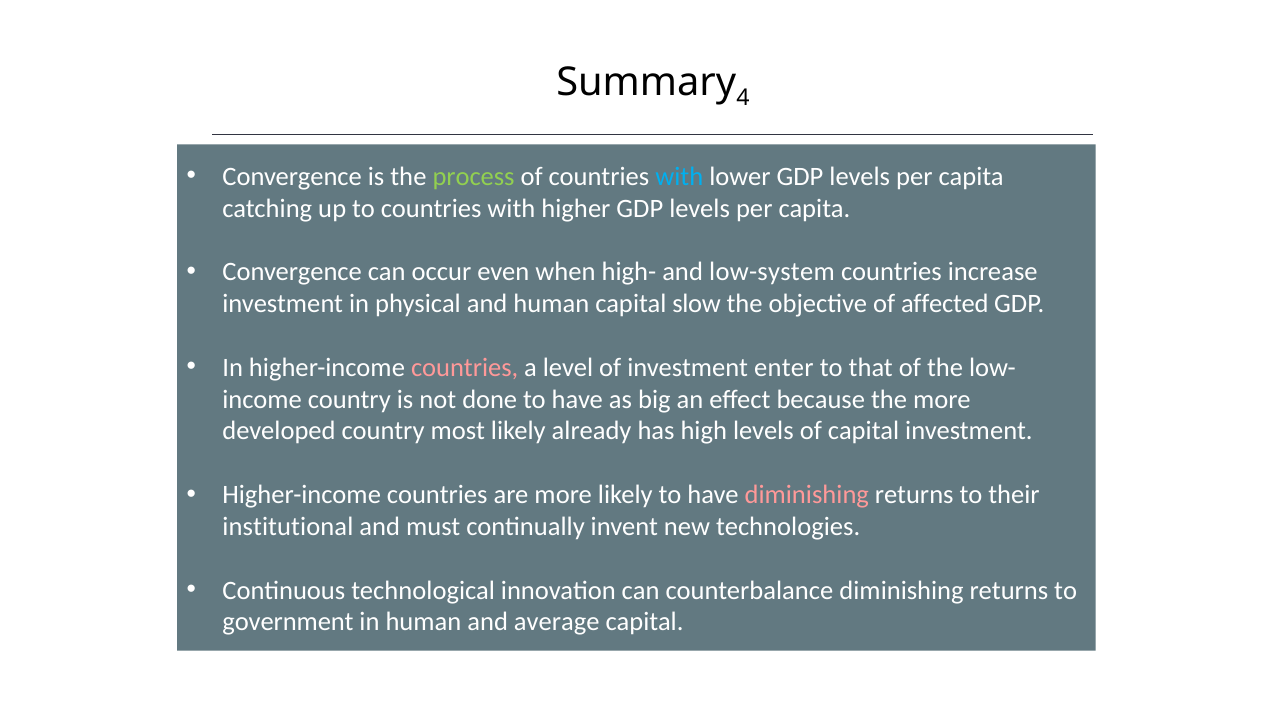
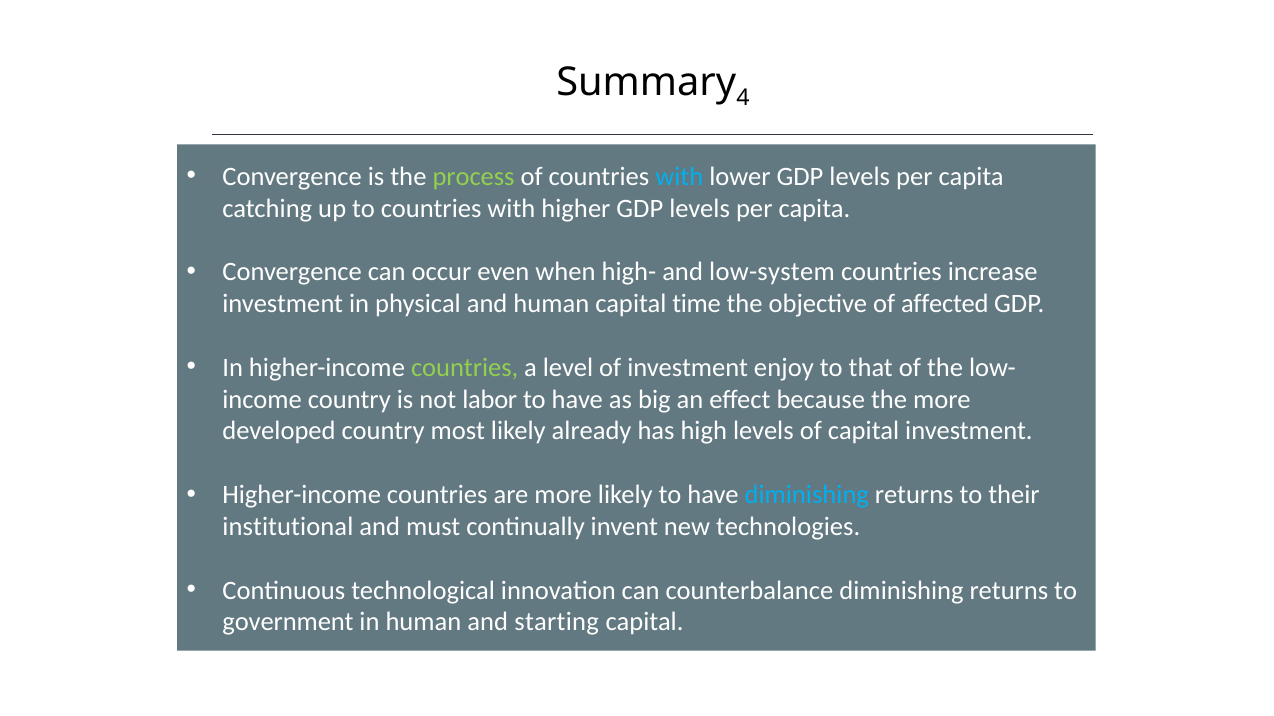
slow: slow -> time (697, 304)
countries colour: pink -> light green (465, 368)
enter: enter -> enjoy (784, 368)
done: done -> labor (490, 400)
diminishing colour: pink -> light blue (807, 495)
average: average -> starting (557, 623)
